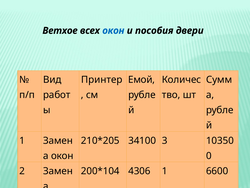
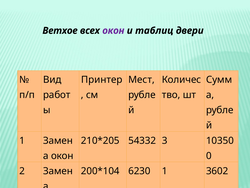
окон colour: blue -> purple (113, 31)
пособия: пособия -> таблиц (154, 31)
Емой: Емой -> Мест (141, 79)
34100: 34100 -> 54332 (142, 140)
4306: 4306 -> 6230 (139, 171)
6600: 6600 -> 3602 (217, 171)
